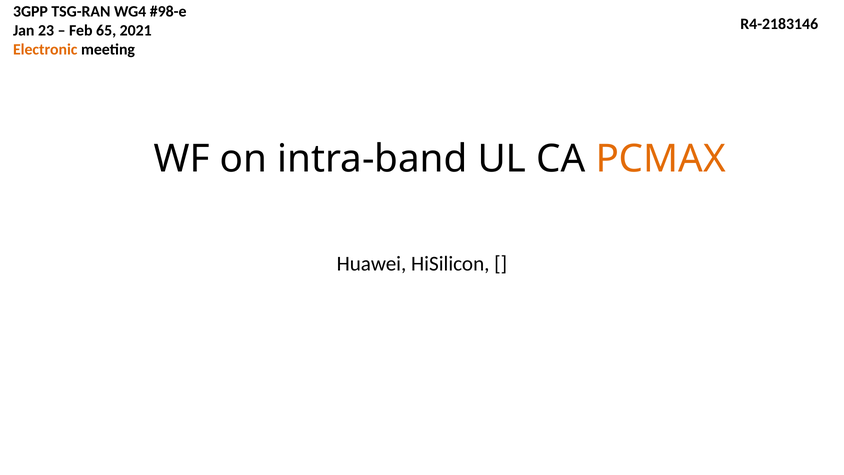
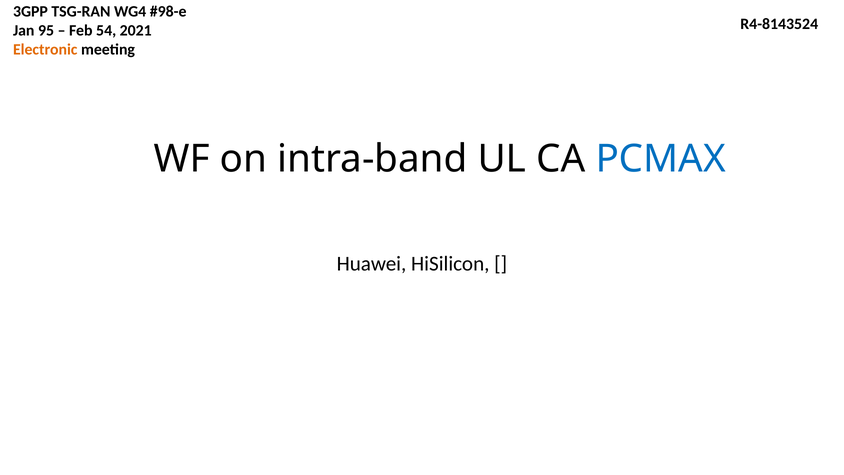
R4-2183146: R4-2183146 -> R4-8143524 (779, 24)
23: 23 -> 95 (46, 31)
65: 65 -> 54 (106, 31)
PCMAX colour: orange -> blue (661, 159)
